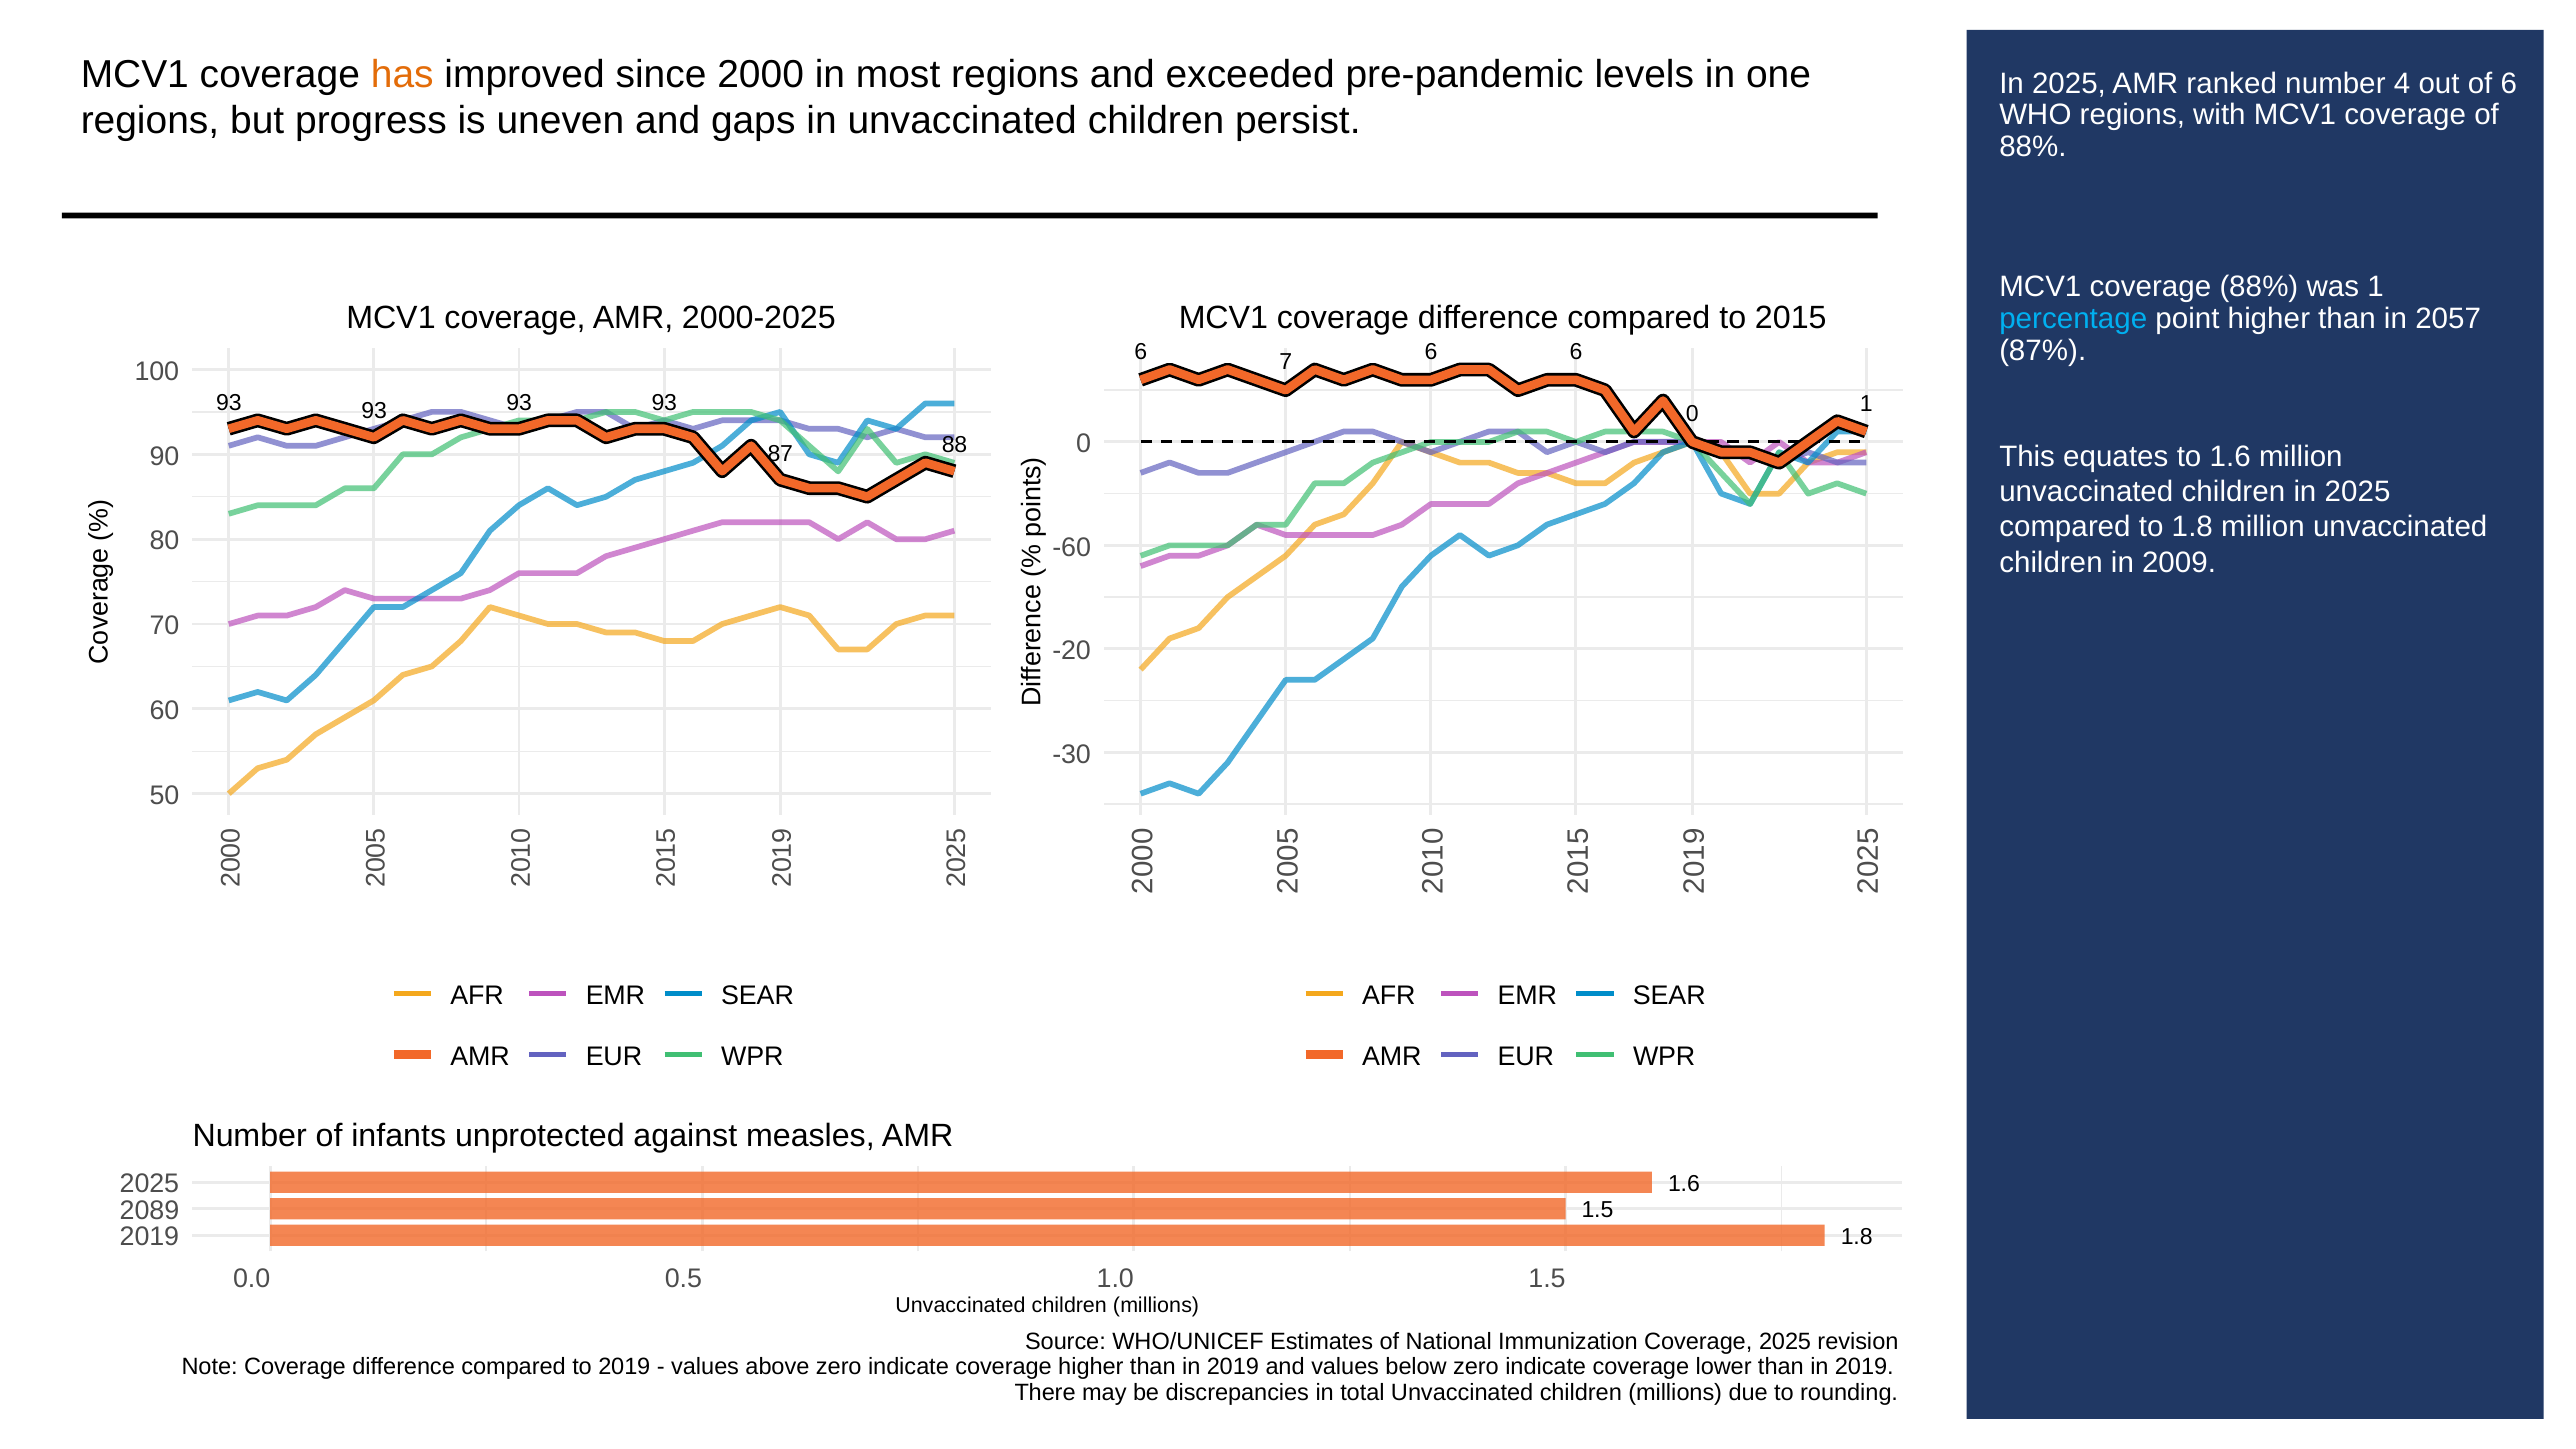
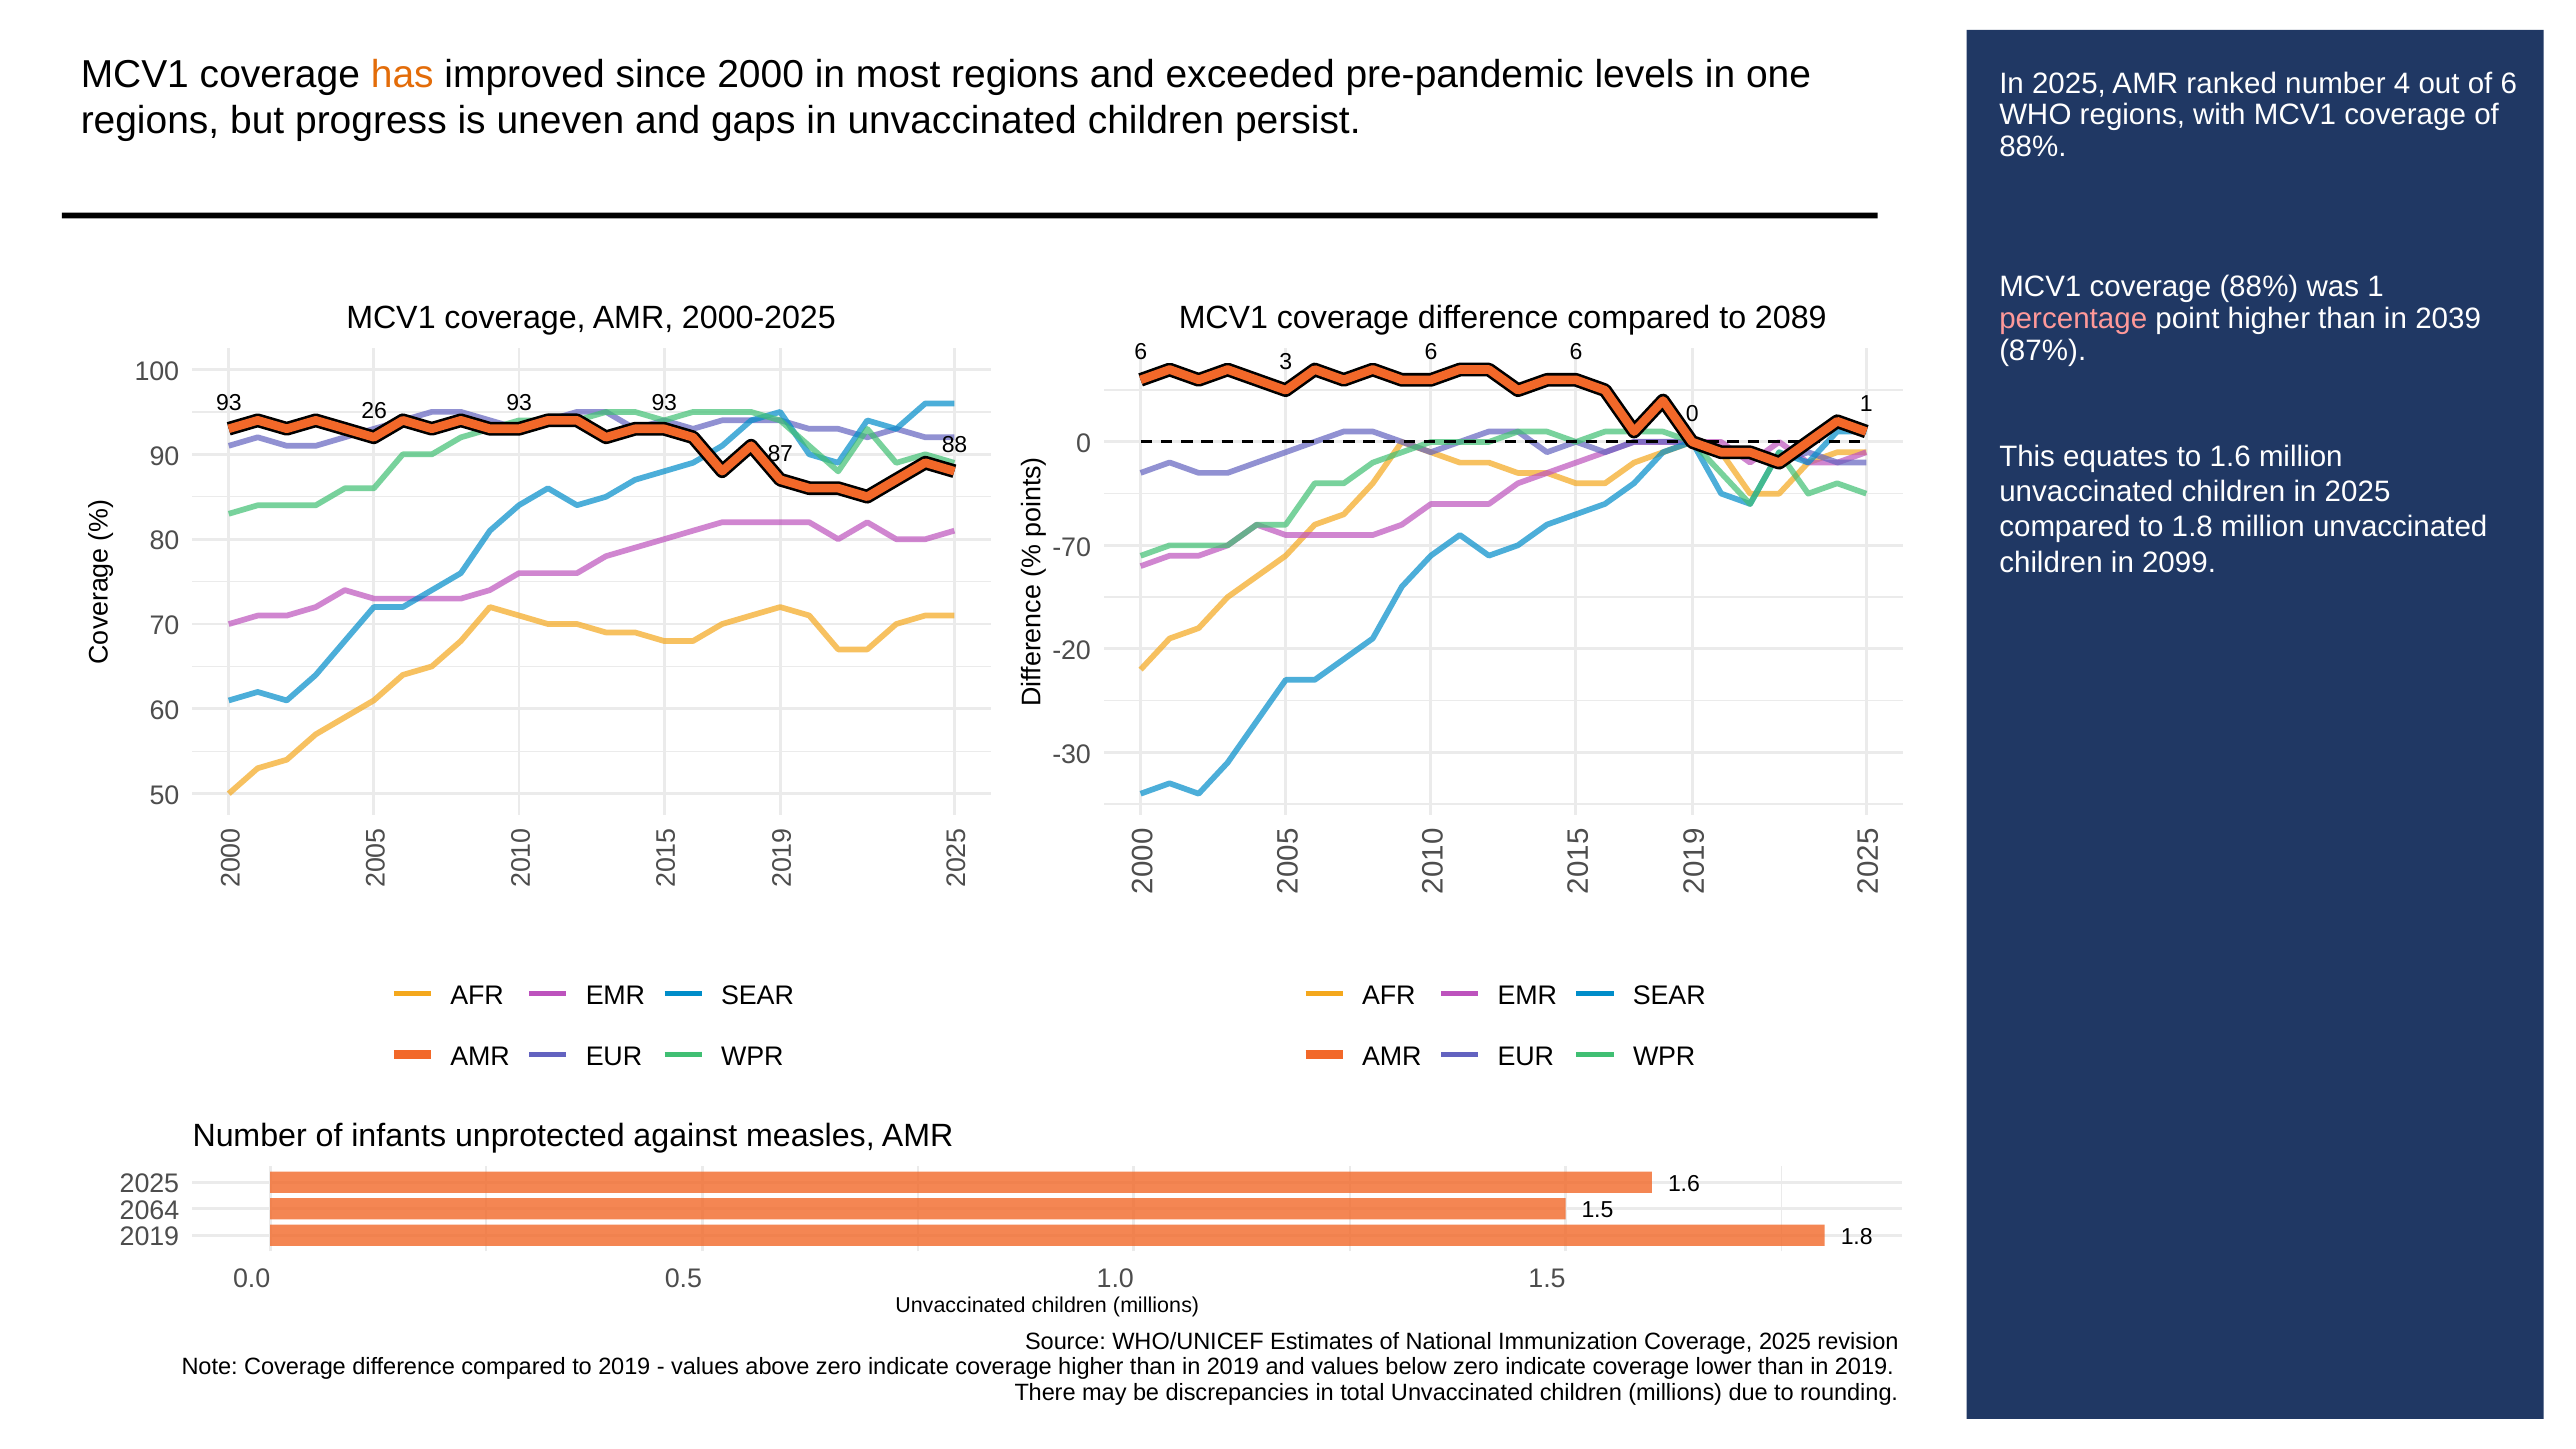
2015: 2015 -> 2089 (1791, 317)
percentage colour: light blue -> pink (2073, 319)
2057: 2057 -> 2039 (2448, 319)
7: 7 -> 3 (1286, 362)
93: 93 -> 26 (374, 411)
-60: -60 -> -70 (1072, 547)
2009: 2009 -> 2099 (2179, 563)
2089: 2089 -> 2064 (149, 1211)
